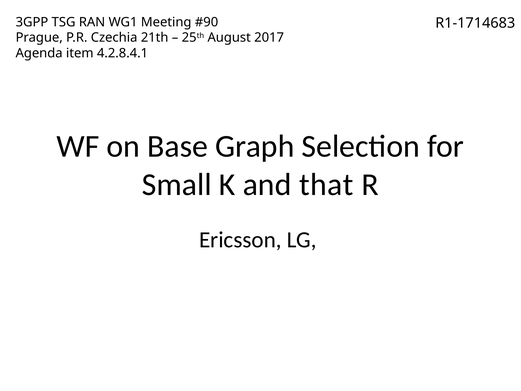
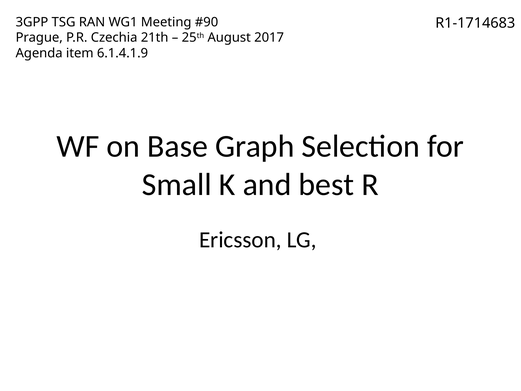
4.2.8.4.1: 4.2.8.4.1 -> 6.1.4.1.9 (123, 53)
that: that -> best (326, 185)
